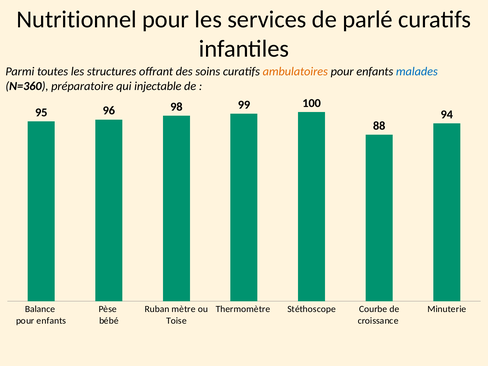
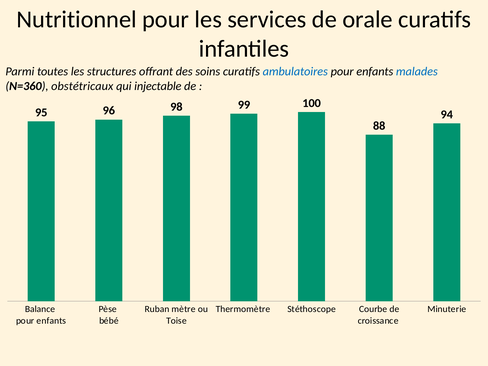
parlé: parlé -> orale (368, 20)
ambulatoires colour: orange -> blue (295, 72)
préparatoire: préparatoire -> obstétricaux (82, 86)
